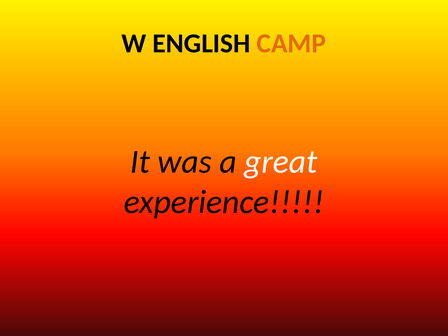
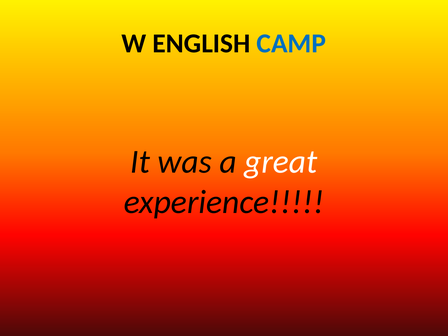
CAMP colour: orange -> blue (291, 43)
